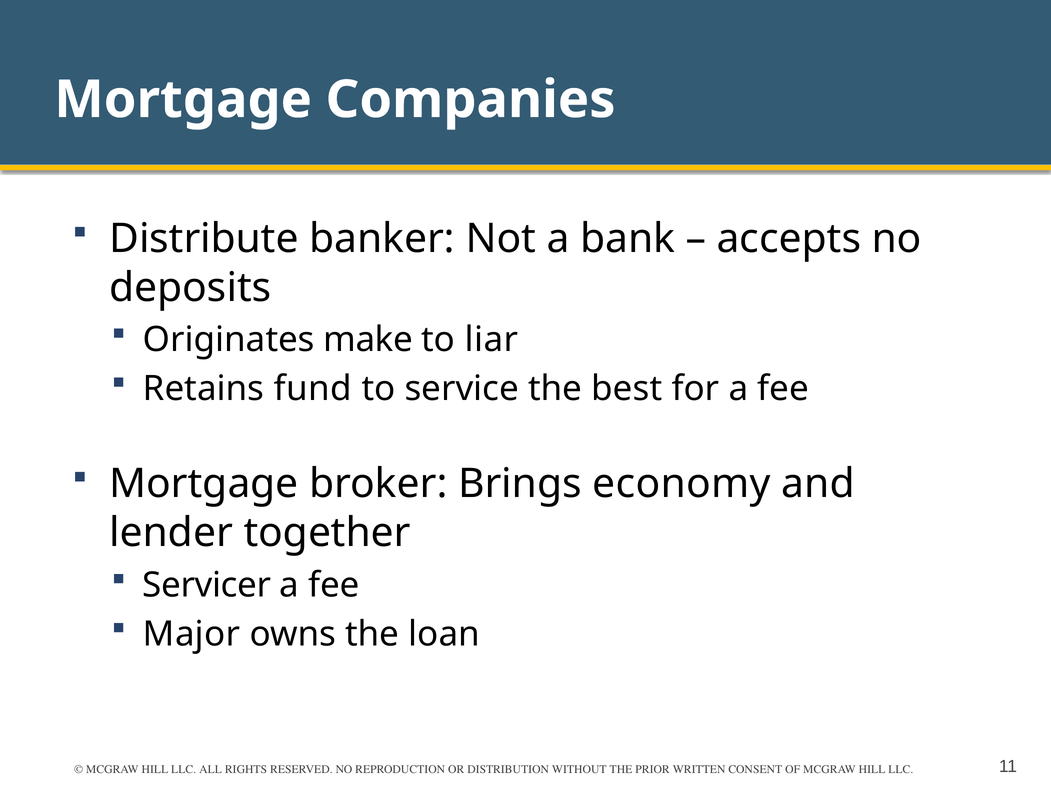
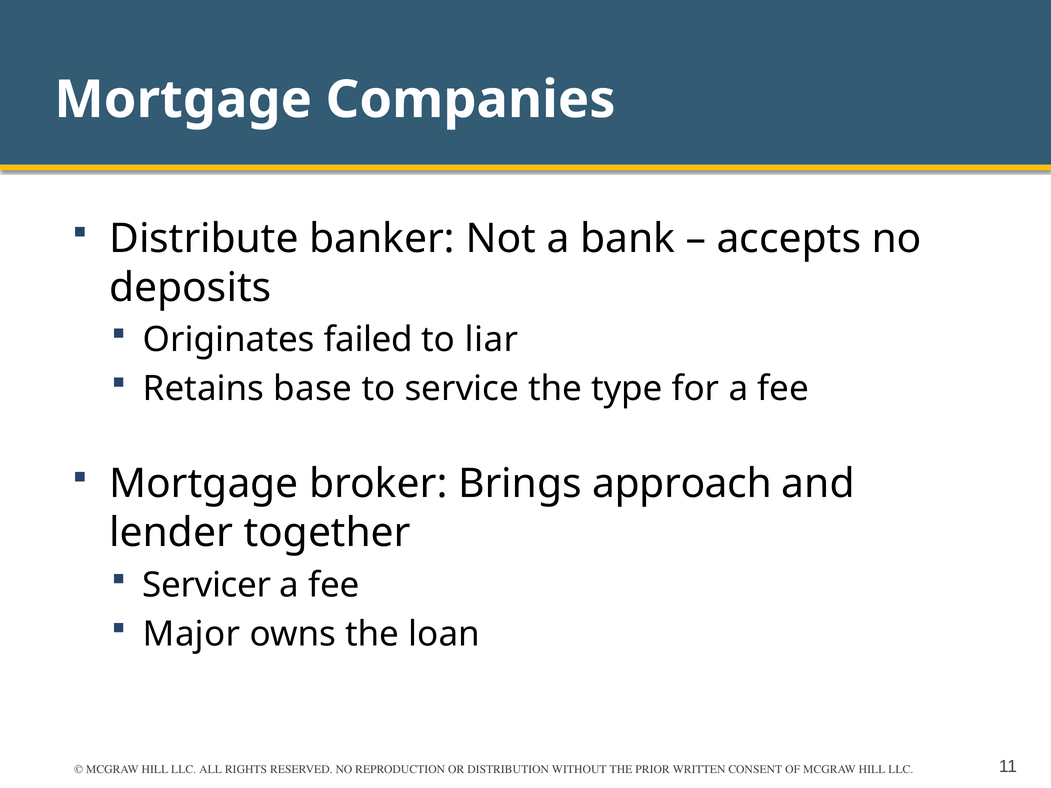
make: make -> failed (368, 340)
fund: fund -> base (313, 389)
best: best -> type (627, 389)
economy: economy -> approach (682, 484)
